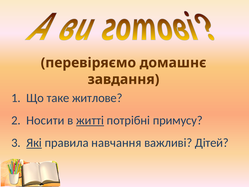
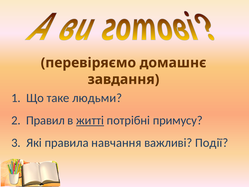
житлове: житлове -> людьми (97, 98)
Носити: Носити -> Правил (46, 120)
Які underline: present -> none (34, 143)
Дітей: Дітей -> Події (212, 143)
